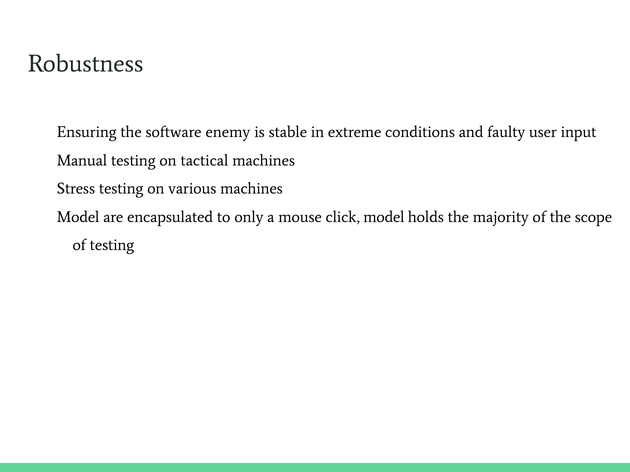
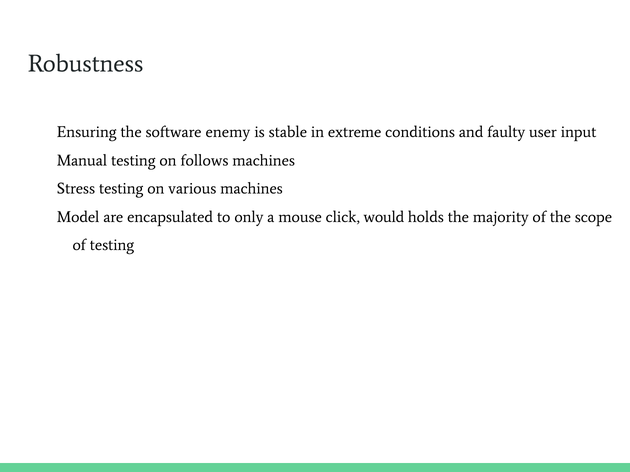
tactical: tactical -> follows (204, 161)
click model: model -> would (384, 217)
